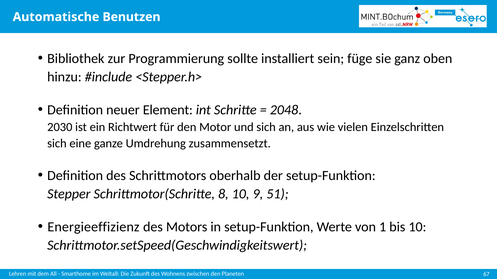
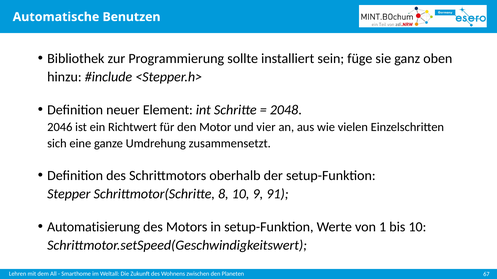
2030: 2030 -> 2046 (60, 127)
und sich: sich -> vier (266, 127)
51: 51 -> 91 (277, 194)
Energieeffizienz: Energieeffizienz -> Automatisierung (94, 227)
